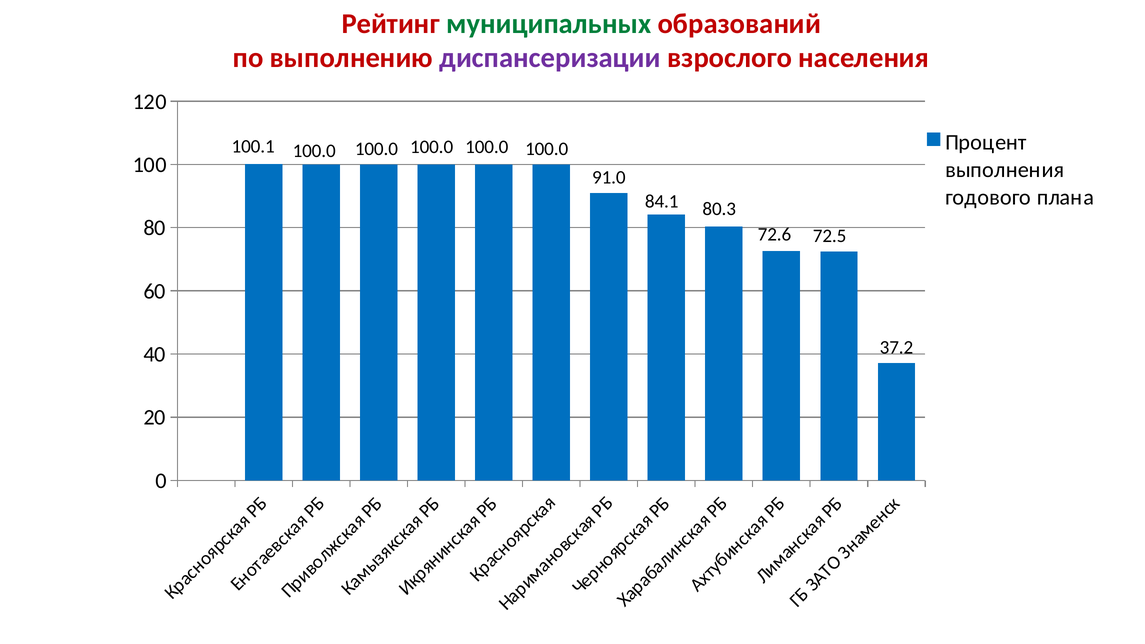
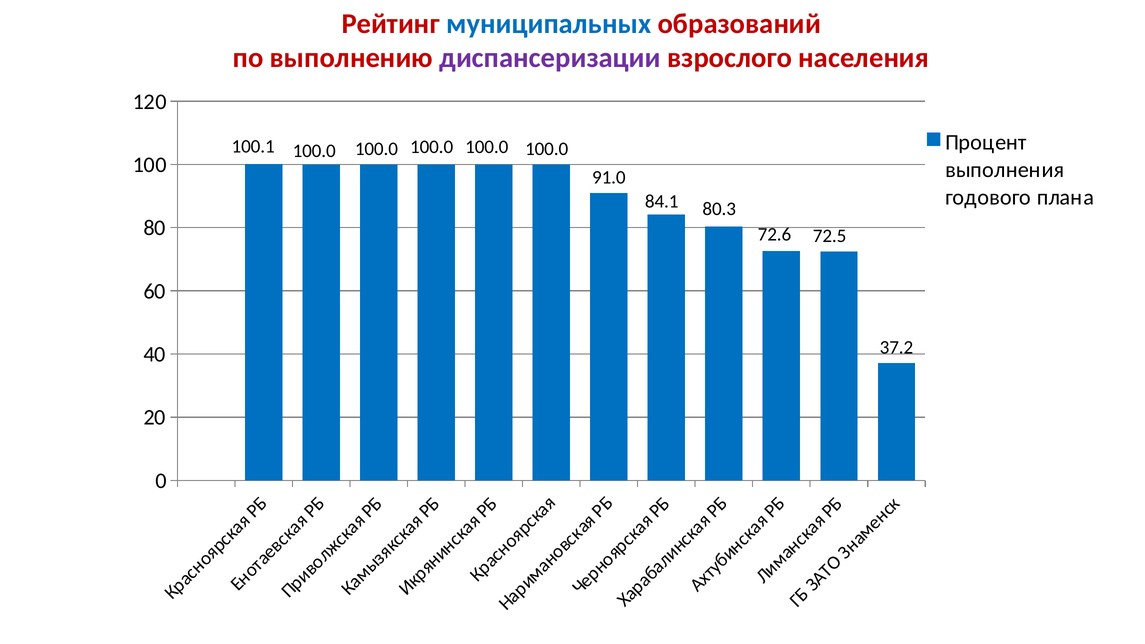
муниципальных colour: green -> blue (549, 24)
